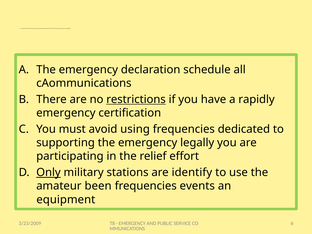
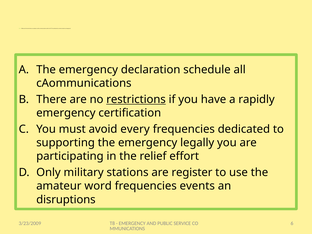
using: using -> every (135, 129)
Only underline: present -> none (48, 173)
identify: identify -> register (192, 173)
been: been -> word (98, 186)
equipment: equipment -> disruptions (66, 200)
